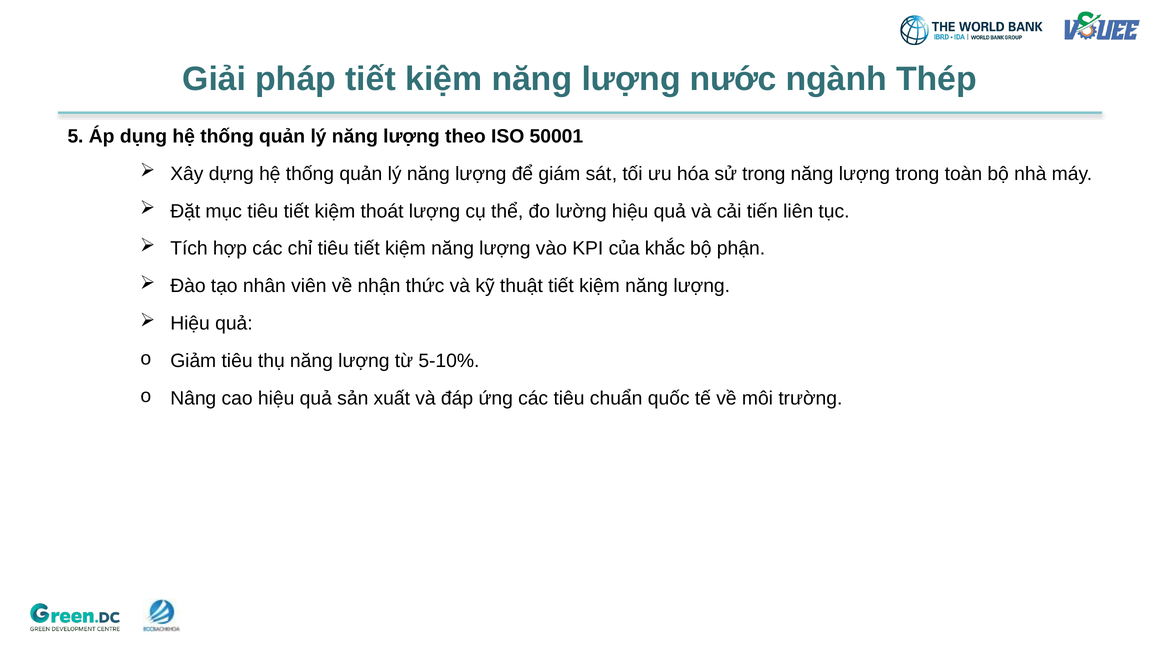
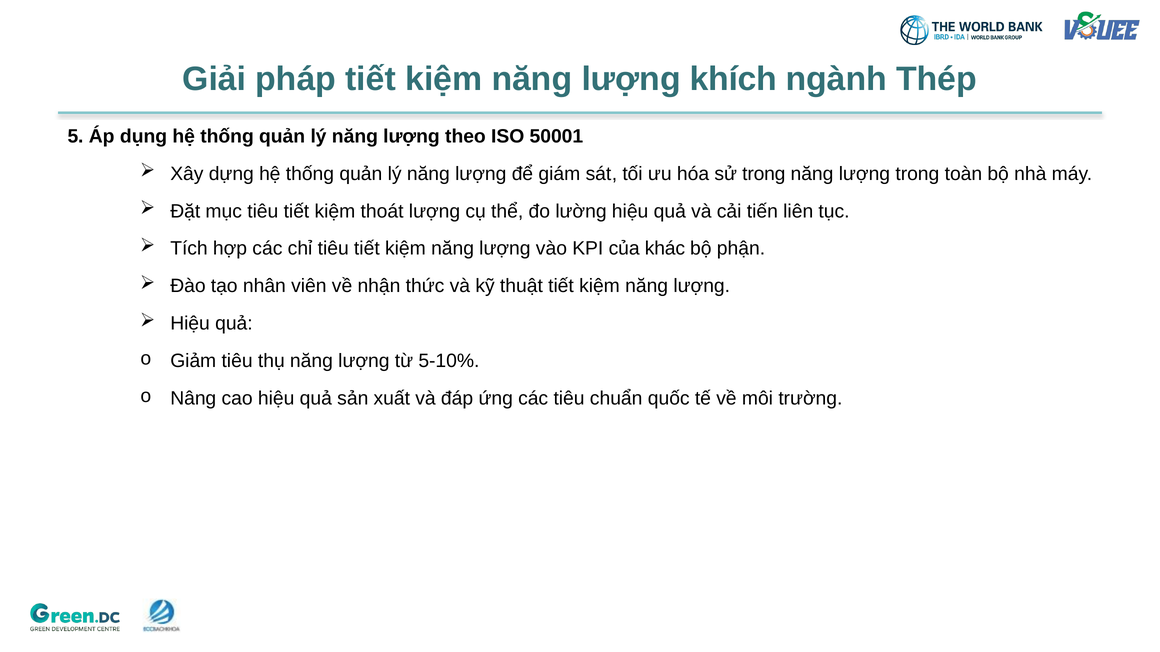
nước: nước -> khích (733, 79)
khắc: khắc -> khác (665, 249)
